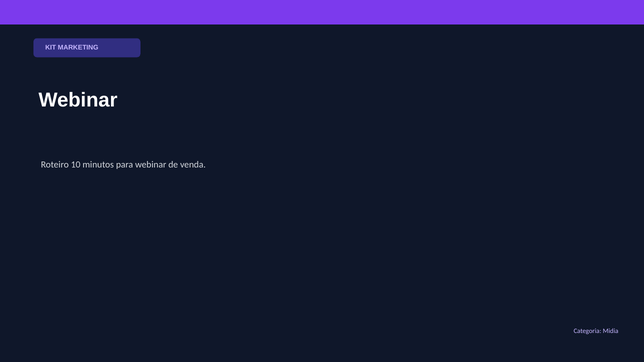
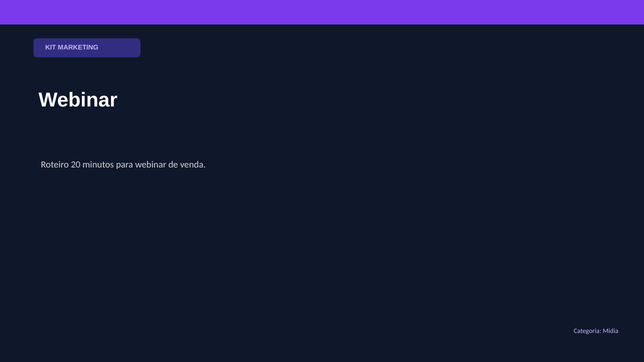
10: 10 -> 20 (76, 165)
